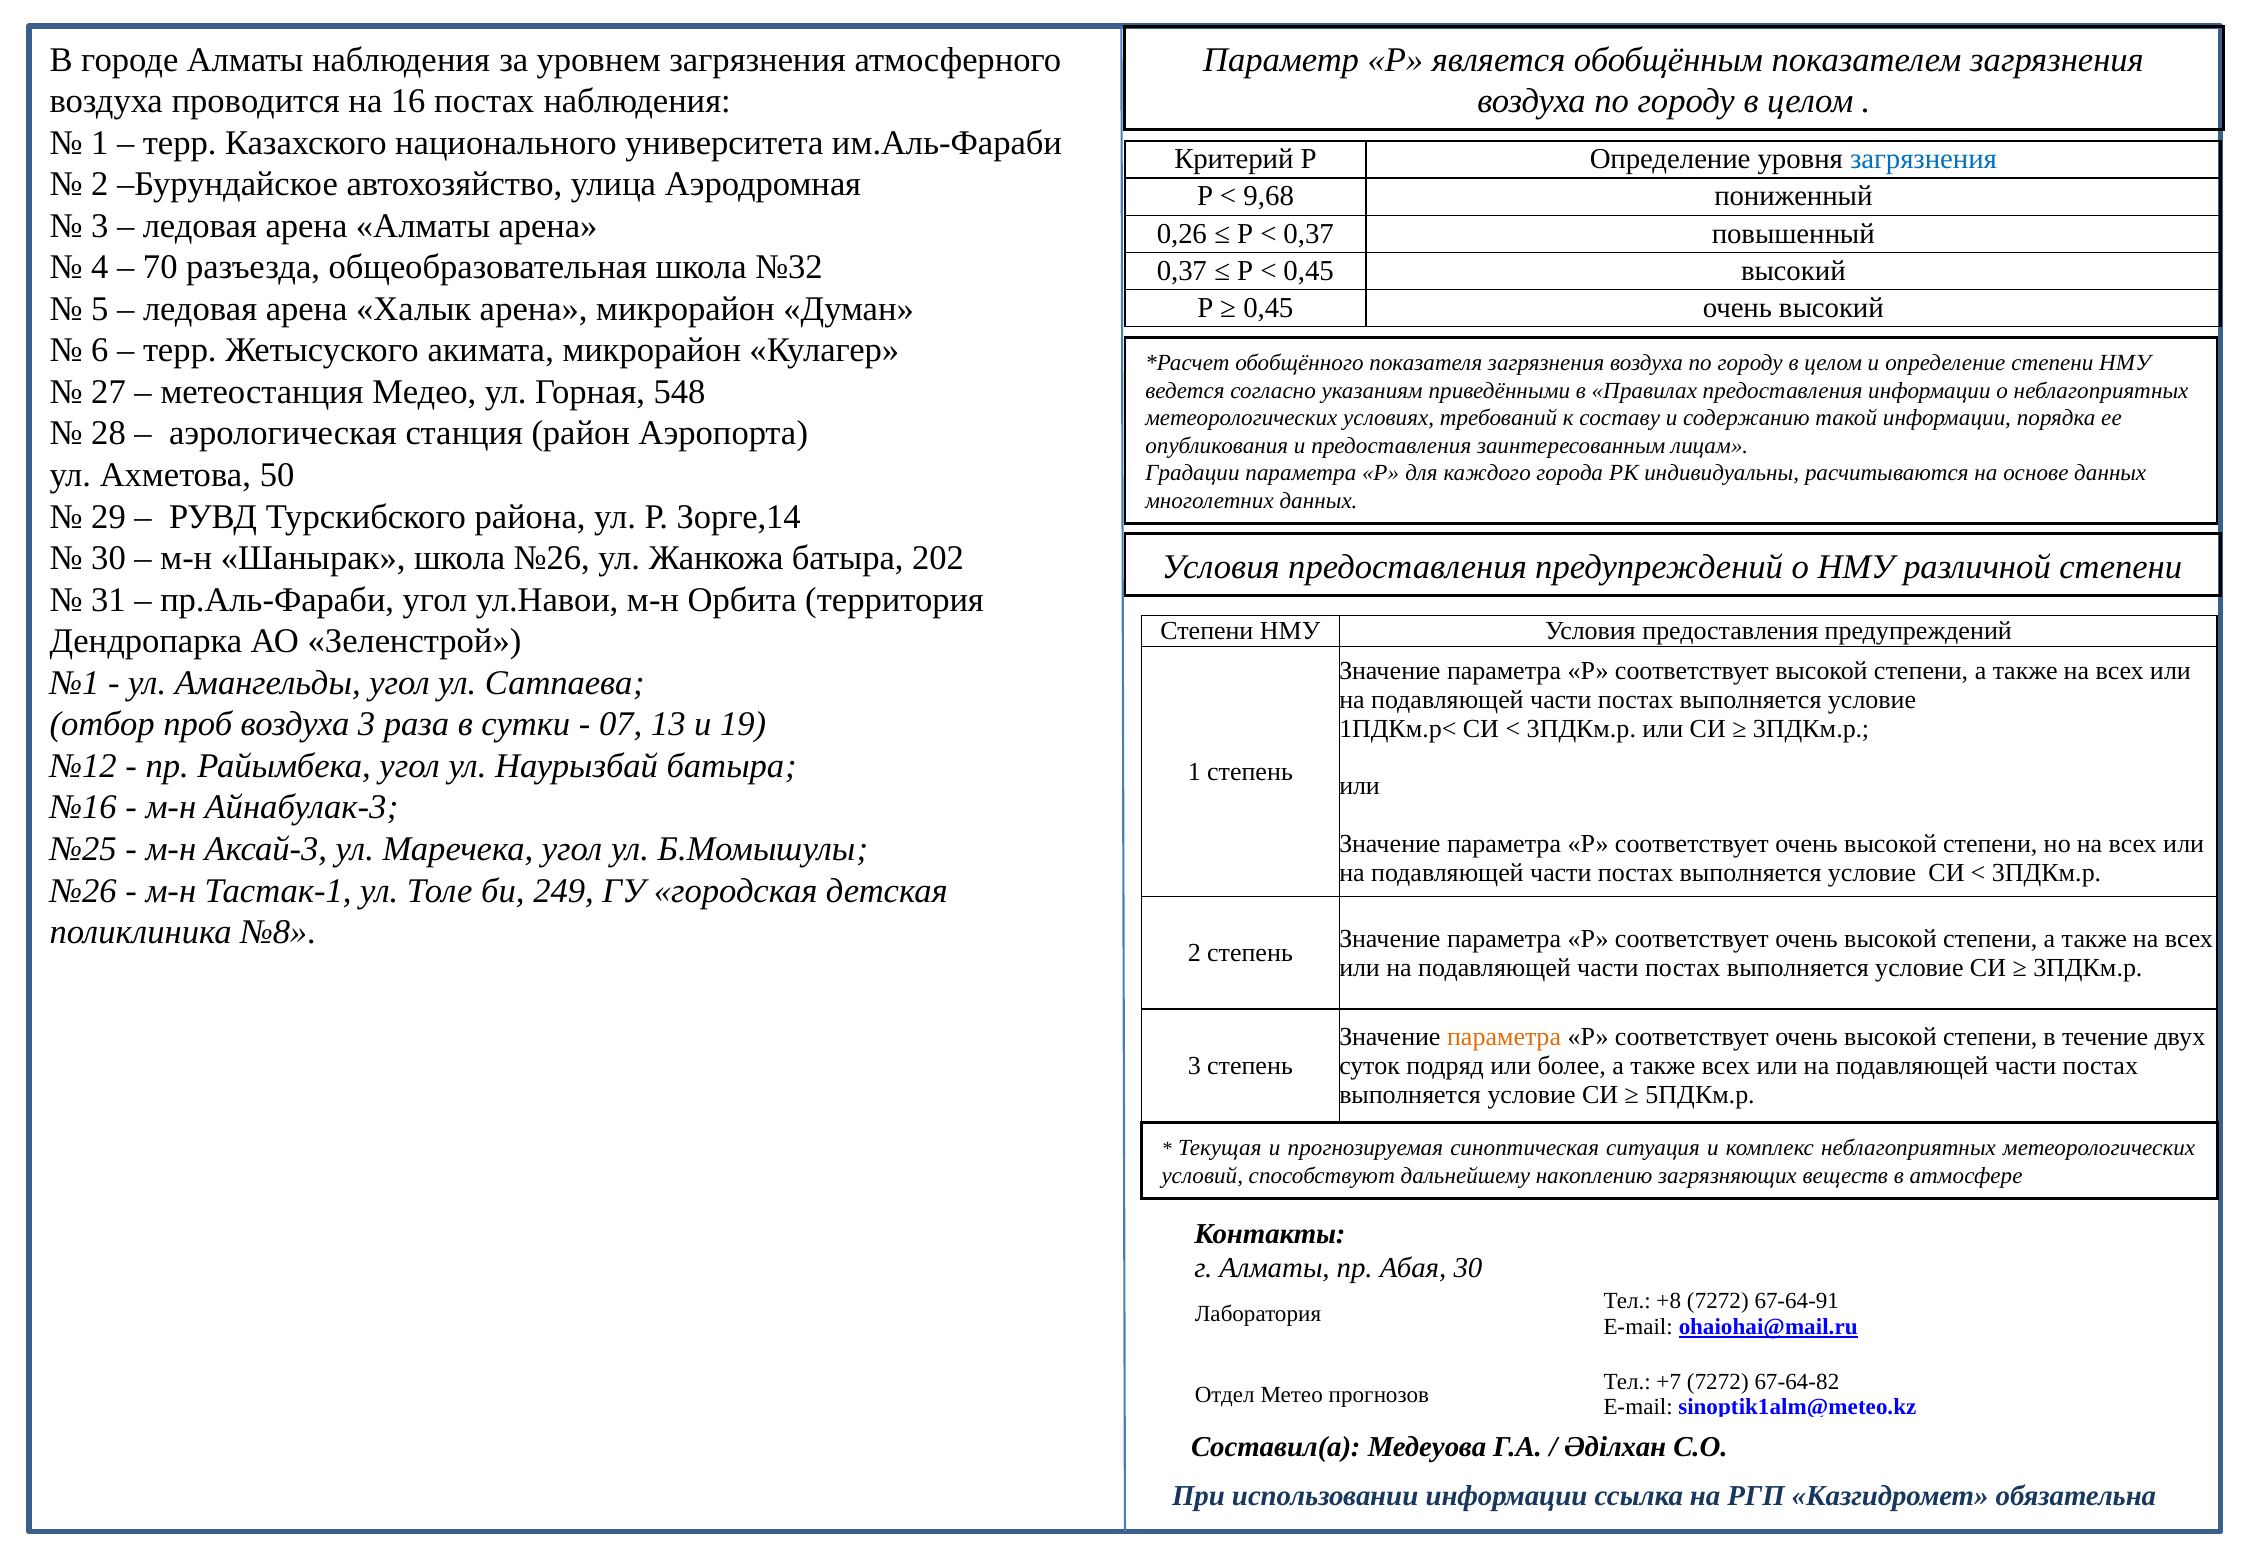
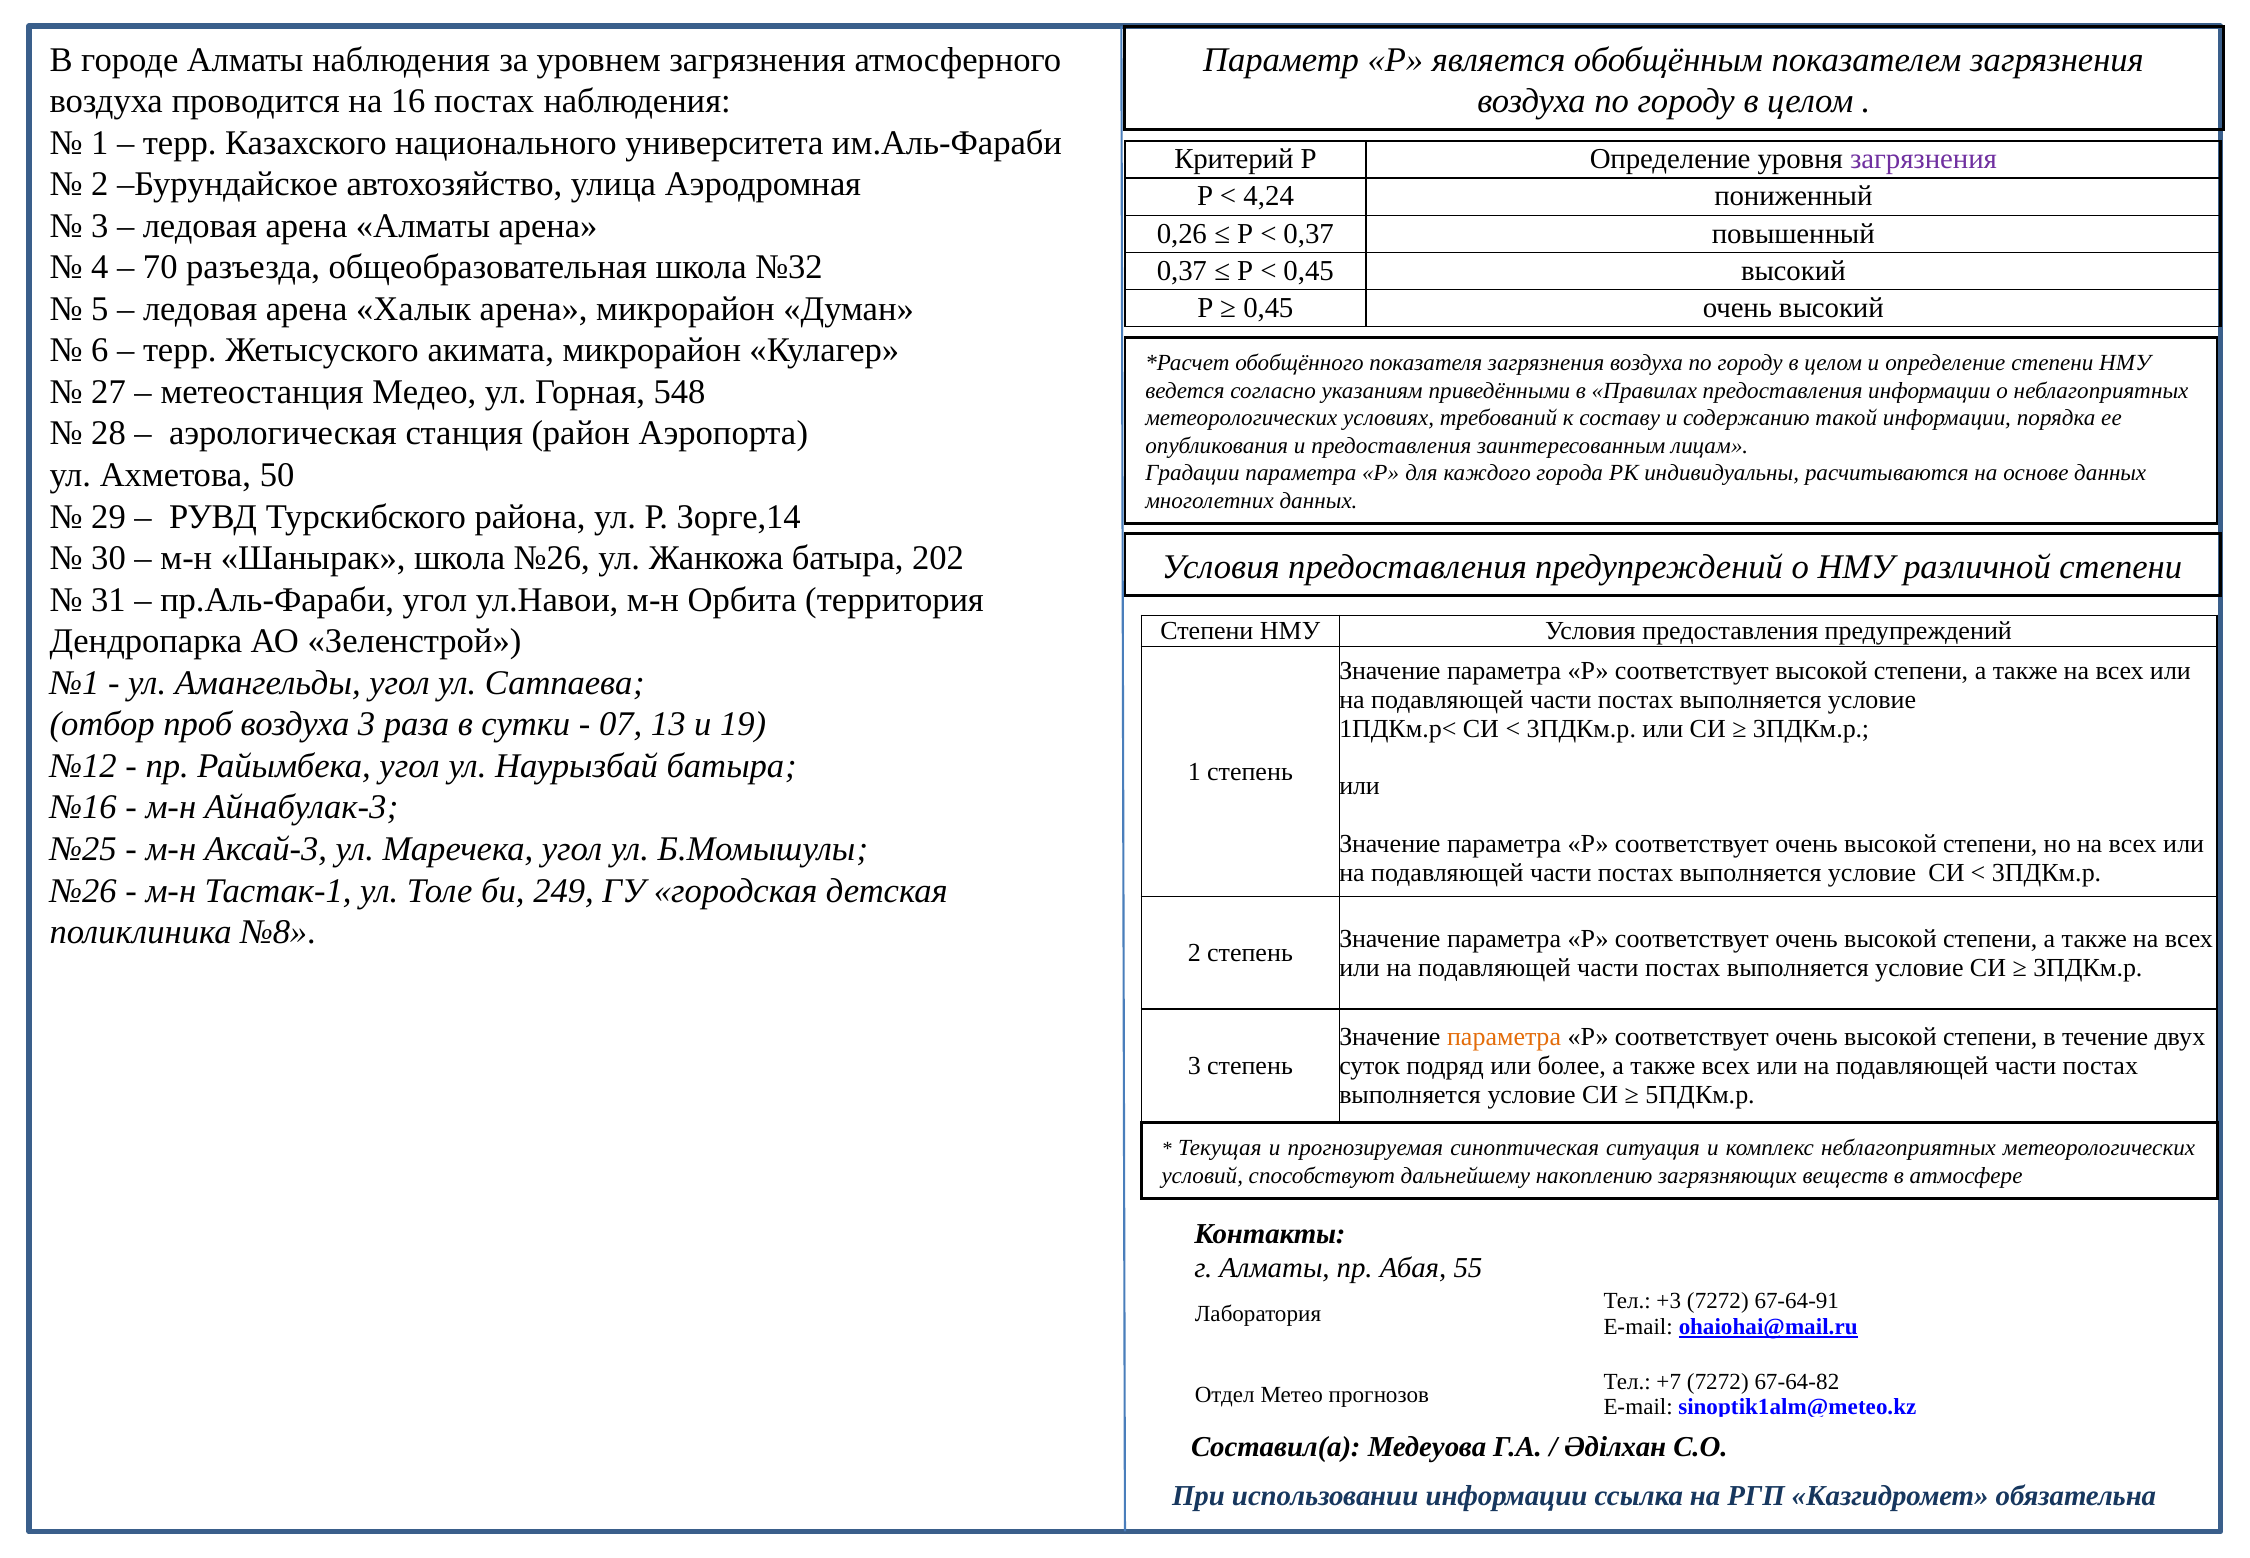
загрязнения colour: blue -> purple (1923, 159)
9,68: 9,68 -> 4,24 (1269, 196)
Абая 30: 30 -> 55 (1468, 1268)
+8: +8 -> +3 (1669, 1301)
